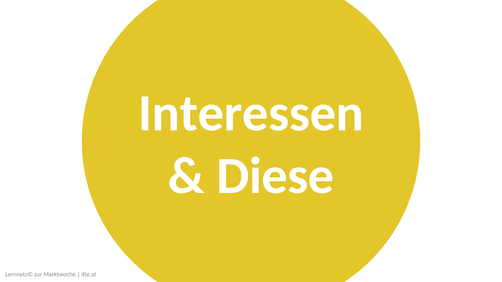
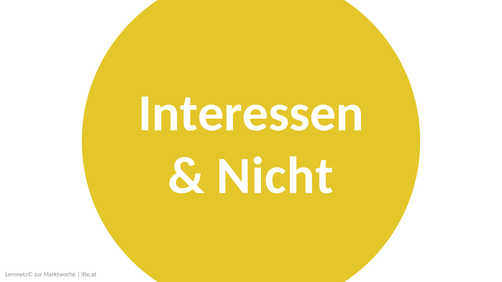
Diese: Diese -> Nicht (275, 176)
